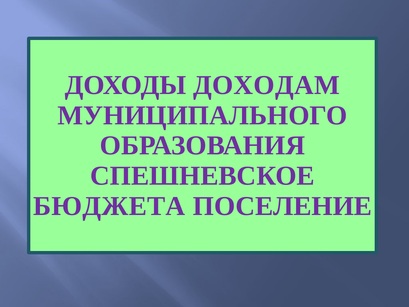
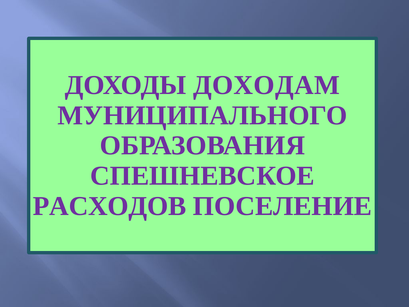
БЮДЖЕТА: БЮДЖЕТА -> РАСХОДОВ (110, 206)
